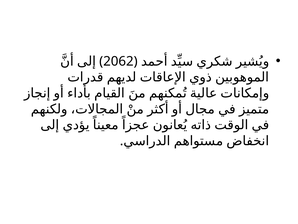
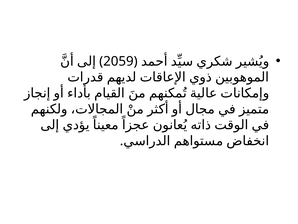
2062: 2062 -> 2059 (119, 61)
